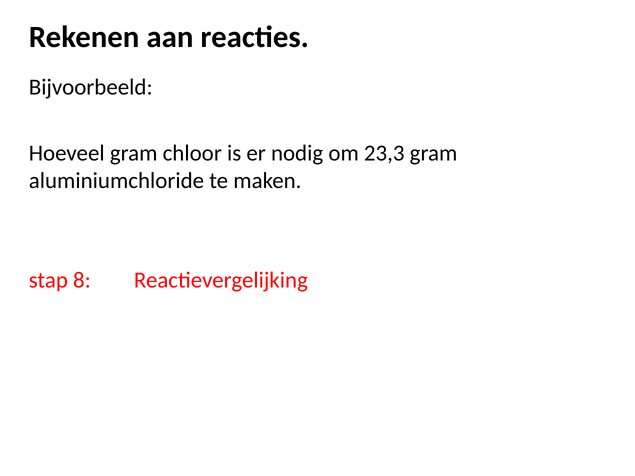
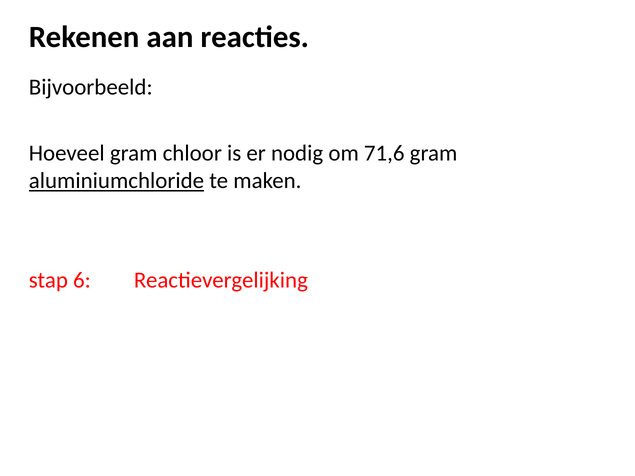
23,3: 23,3 -> 71,6 (384, 153)
aluminiumchloride underline: none -> present (116, 181)
8: 8 -> 6 (82, 280)
